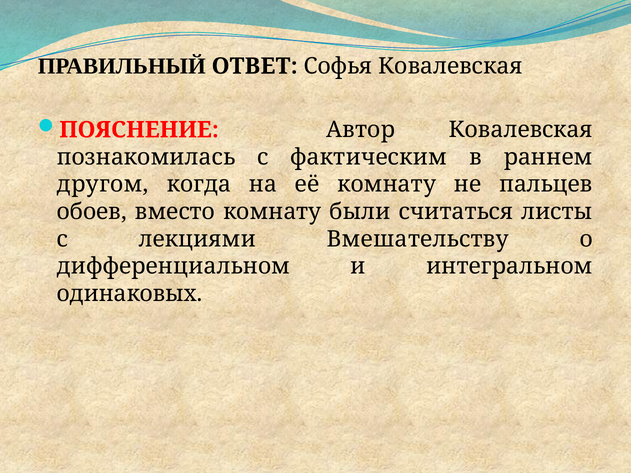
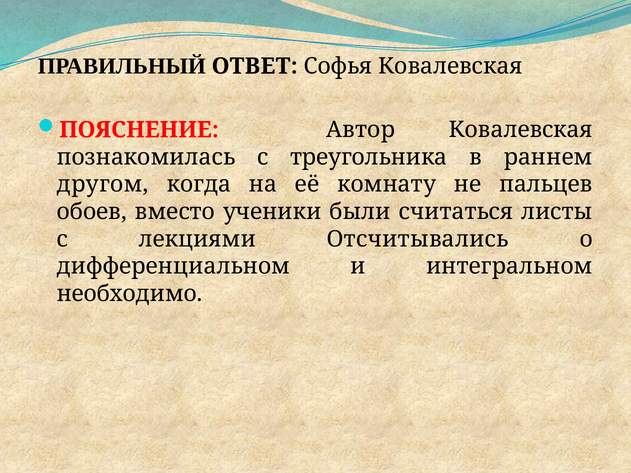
фактическим: фактическим -> треугольника (369, 157)
вместо комнату: комнату -> ученики (272, 212)
Вмешательству: Вмешательству -> Отсчитывались (418, 239)
одинаковых: одинаковых -> необходимо (130, 294)
